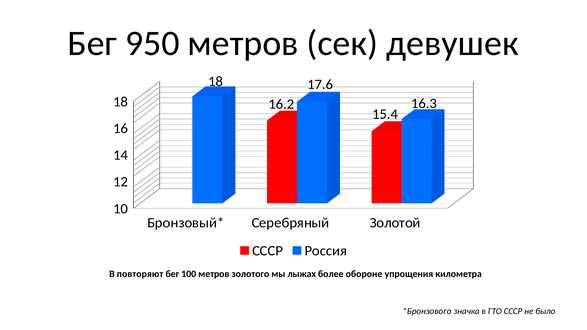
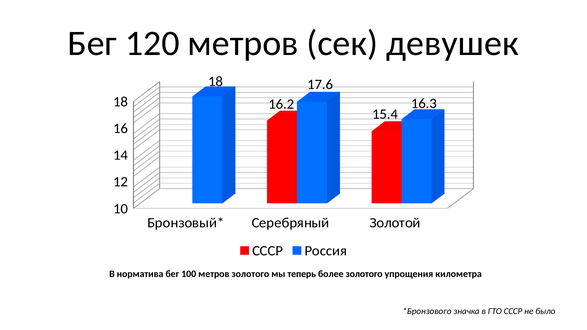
950: 950 -> 120 (152, 43)
повторяют: повторяют -> норматива (140, 274)
лыжах: лыжах -> теперь (302, 274)
более обороне: обороне -> золотого (364, 274)
